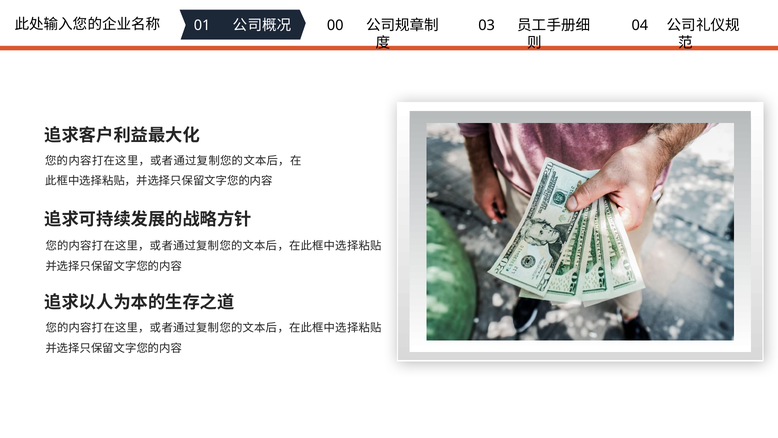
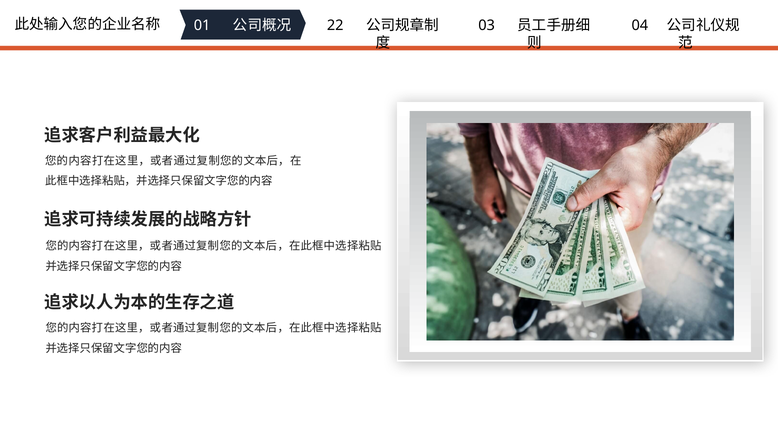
00: 00 -> 22 (335, 25)
